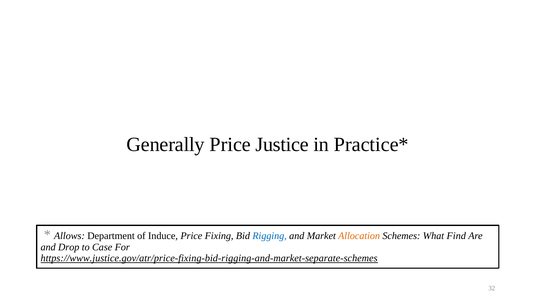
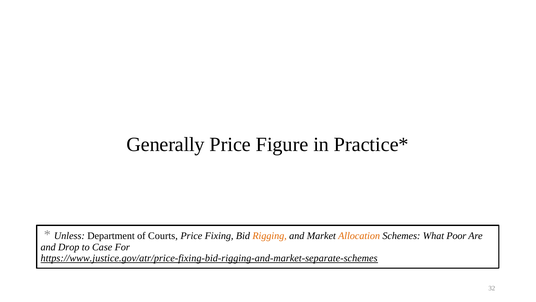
Justice: Justice -> Figure (282, 144)
Allows: Allows -> Unless (69, 235)
Induce: Induce -> Courts (163, 235)
Rigging colour: blue -> orange (270, 235)
Find: Find -> Poor (456, 235)
